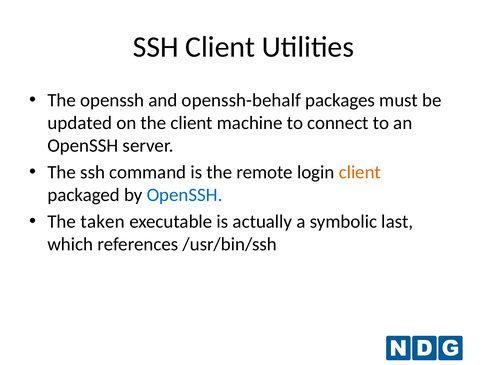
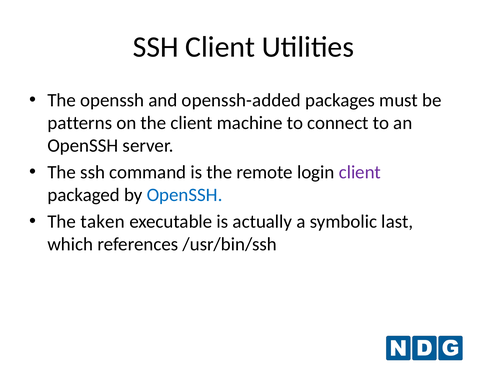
openssh-behalf: openssh-behalf -> openssh-added (241, 100)
updated: updated -> patterns (80, 123)
client colour: orange -> purple (360, 172)
